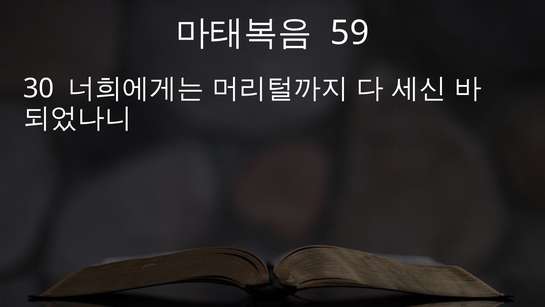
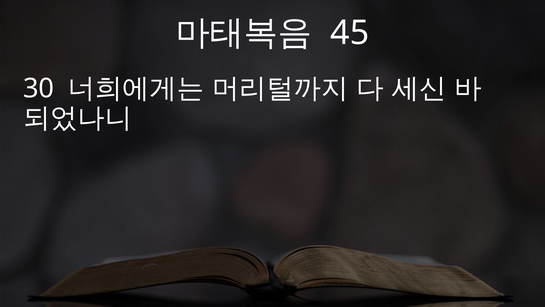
59: 59 -> 45 (350, 33)
